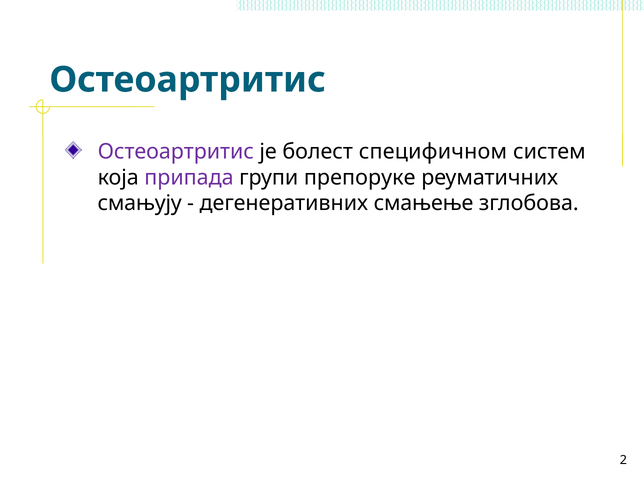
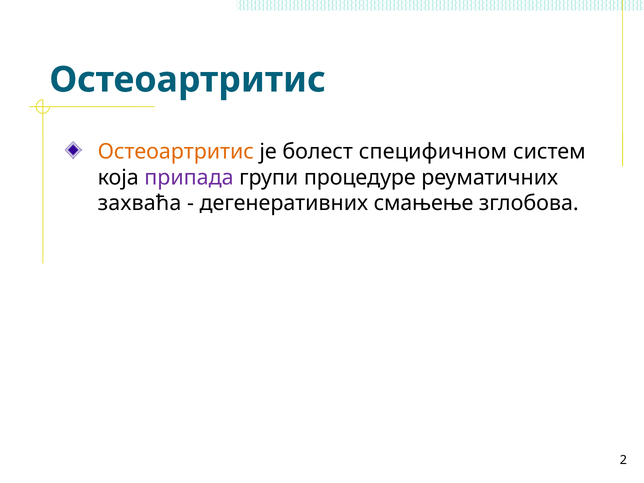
Остеоартритис colour: purple -> orange (176, 152)
препоруке: препоруке -> процедуре (360, 178)
смањују: смањују -> захваћа (139, 203)
